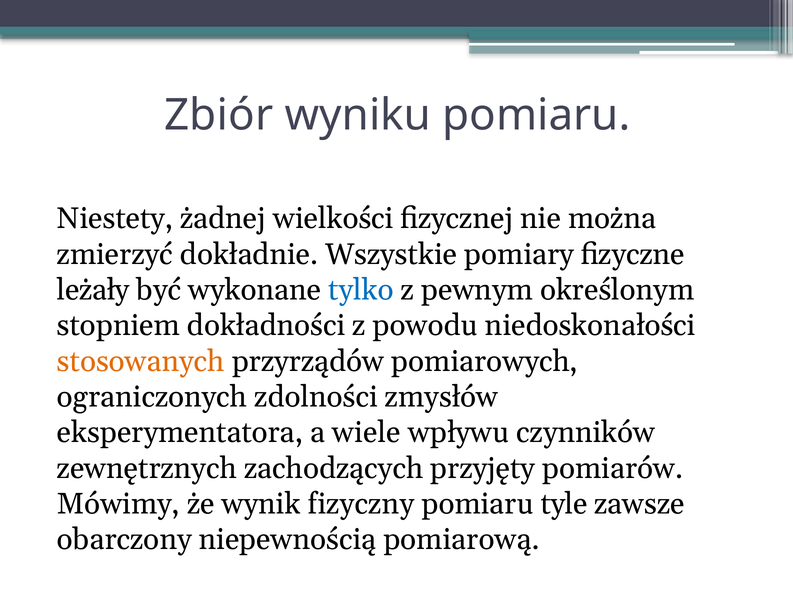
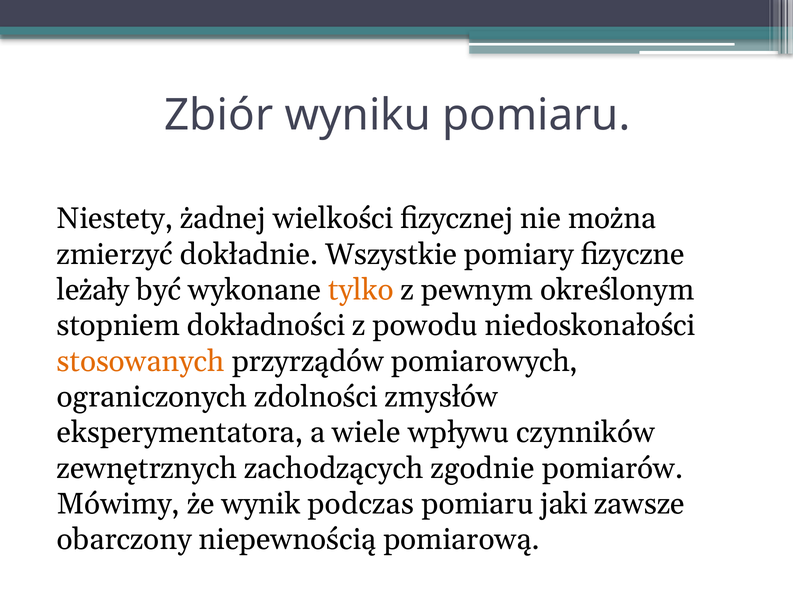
tylko colour: blue -> orange (361, 290)
przyjęty: przyjęty -> zgodnie (483, 469)
fizyczny: fizyczny -> podczas (361, 505)
tyle: tyle -> jaki (564, 505)
